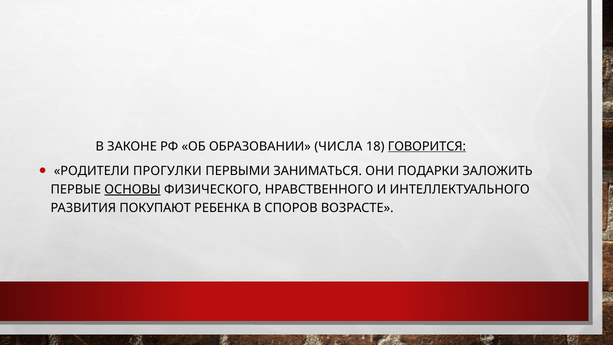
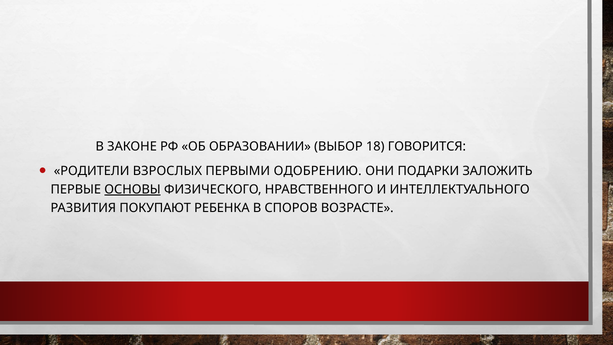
ЧИСЛА: ЧИСЛА -> ВЫБОР (338, 146)
ГОВОРИТСЯ underline: present -> none (427, 146)
ПРОГУЛКИ: ПРОГУЛКИ -> ВЗРОСЛЫХ (167, 171)
ЗАНИМАТЬСЯ: ЗАНИМАТЬСЯ -> ОДОБРЕНИЮ (318, 171)
